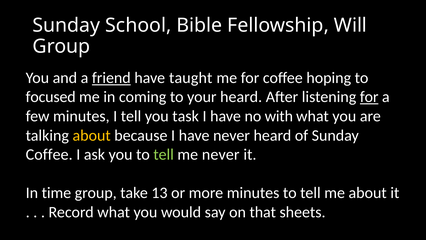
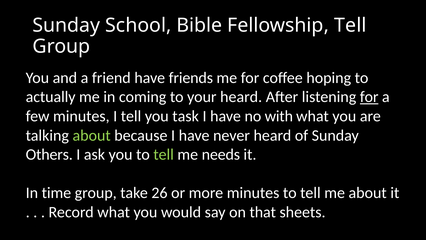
Fellowship Will: Will -> Tell (350, 25)
friend underline: present -> none (111, 78)
taught: taught -> friends (191, 78)
focused: focused -> actually (51, 97)
about colour: yellow -> light green (92, 135)
Coffee: Coffee -> Others (49, 154)
me never: never -> needs (221, 154)
13: 13 -> 26 (159, 193)
